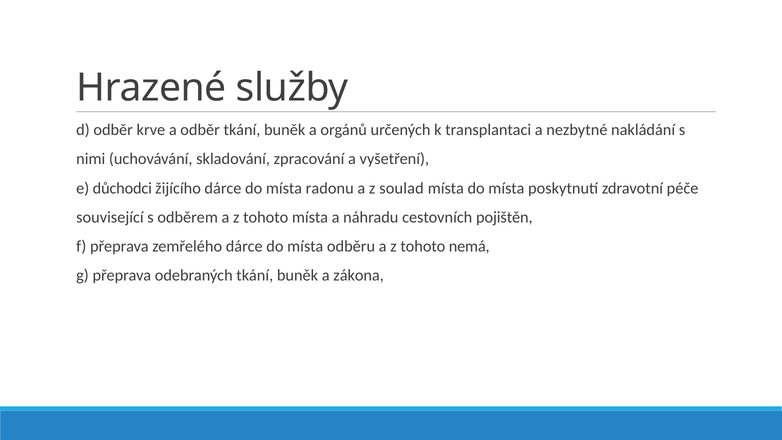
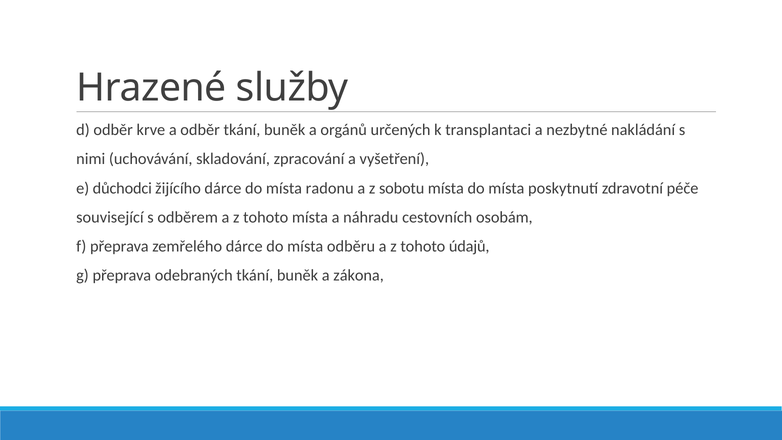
soulad: soulad -> sobotu (402, 188)
pojištěn: pojištěn -> osobám (504, 217)
nemá: nemá -> údajů (469, 246)
